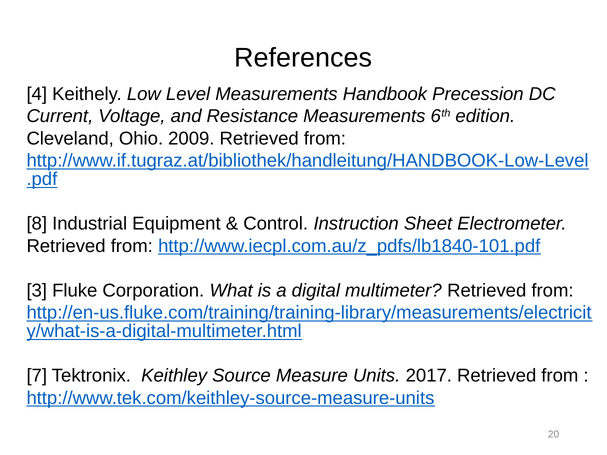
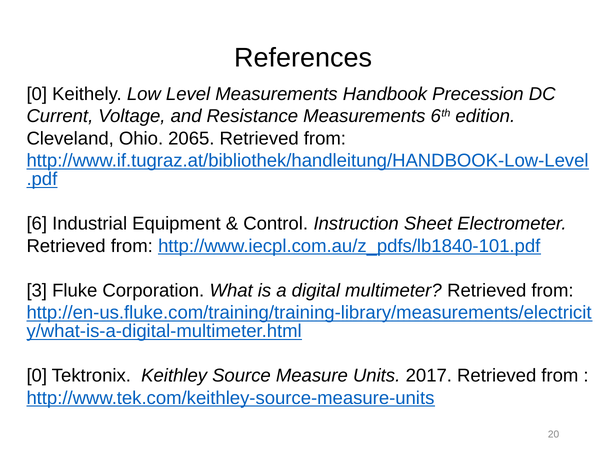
4: 4 -> 0 (37, 94)
2009: 2009 -> 2065 (191, 139)
8: 8 -> 6 (37, 224)
7: 7 -> 0 (37, 376)
